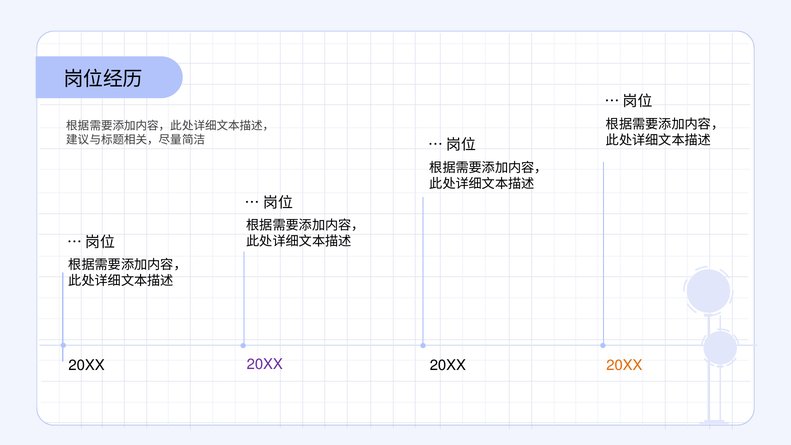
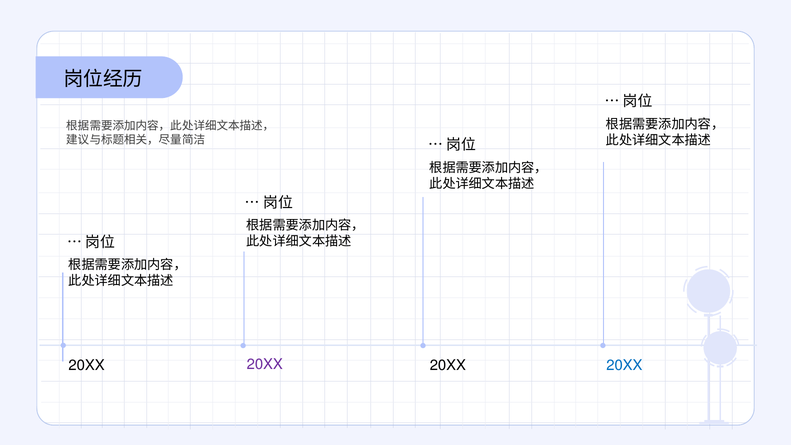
20XX colour: orange -> blue (624, 365)
